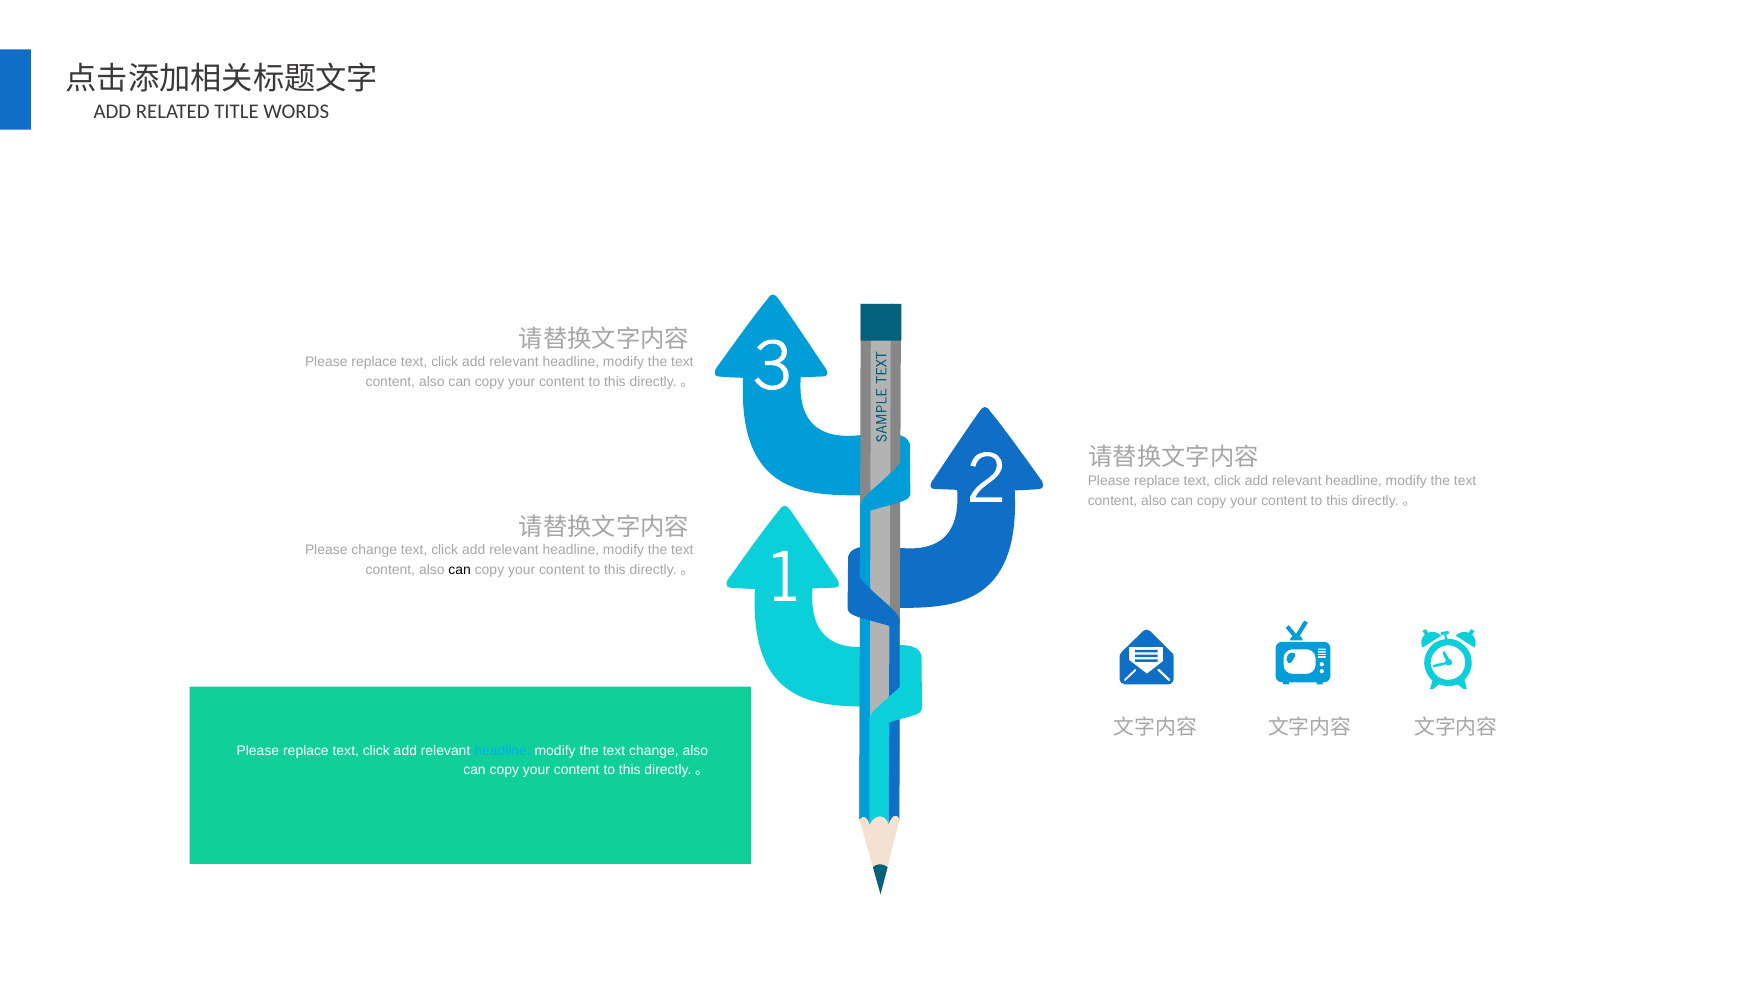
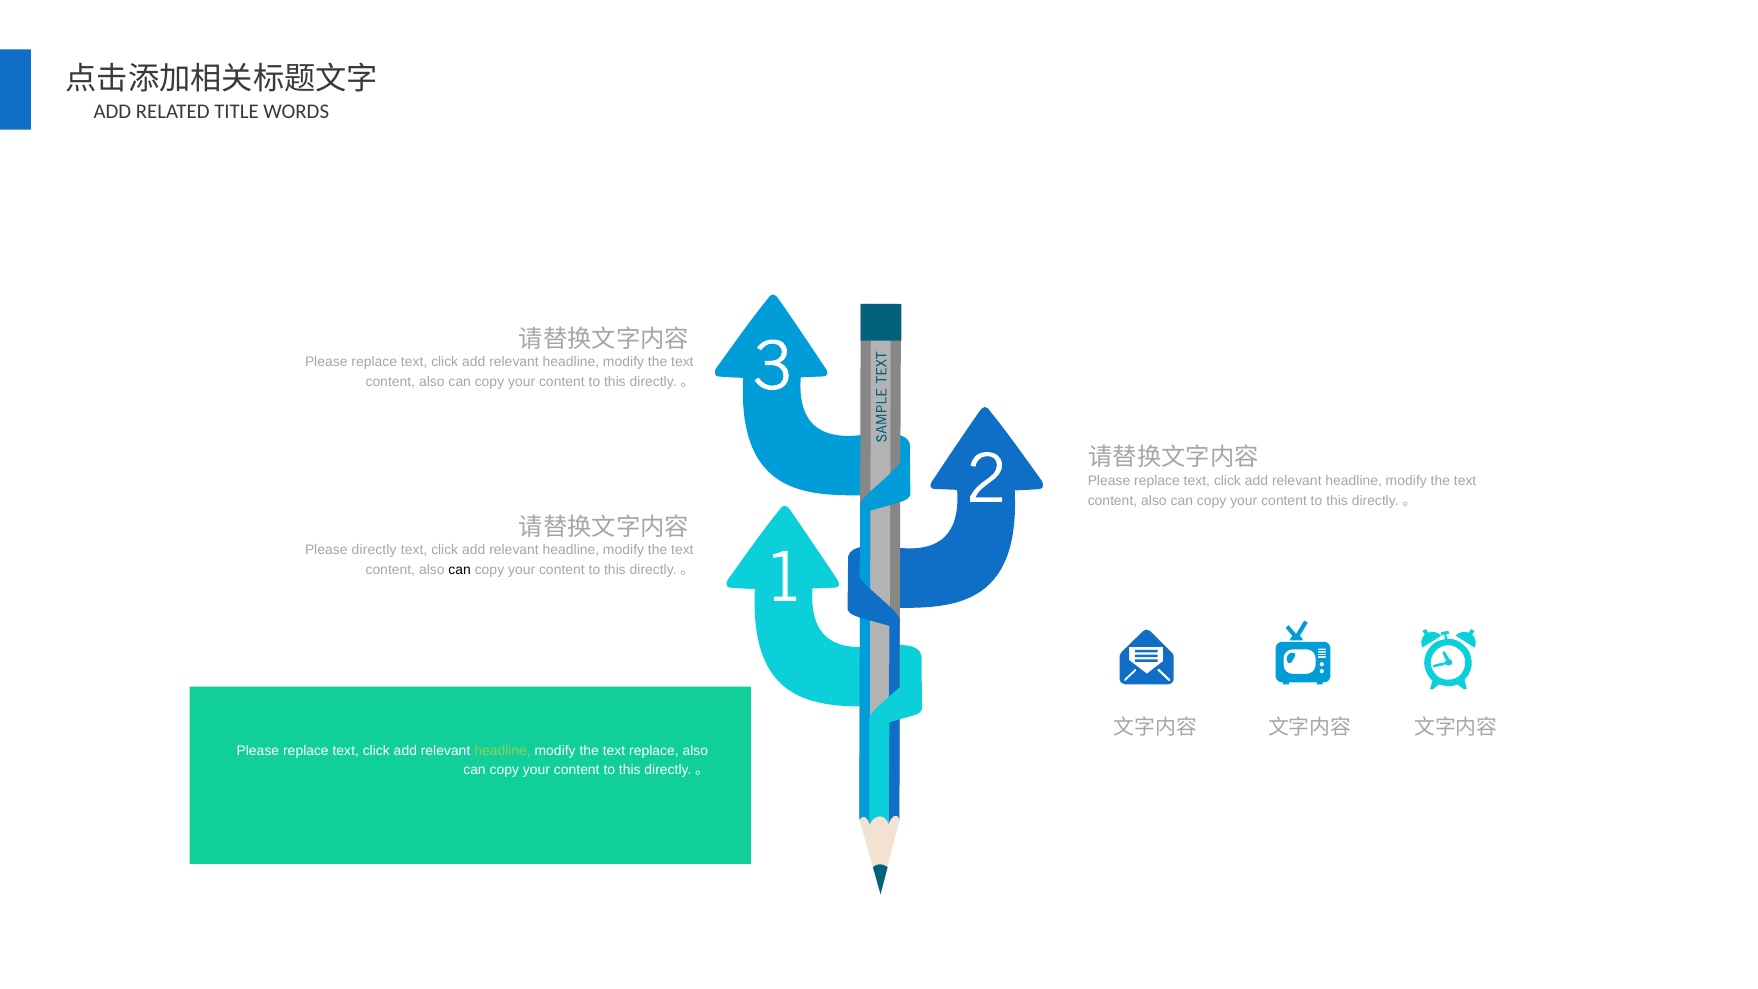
Please change: change -> directly (374, 550)
headline colour: light blue -> light green (503, 750)
text change: change -> replace (654, 750)
